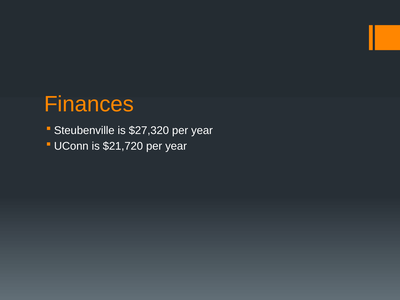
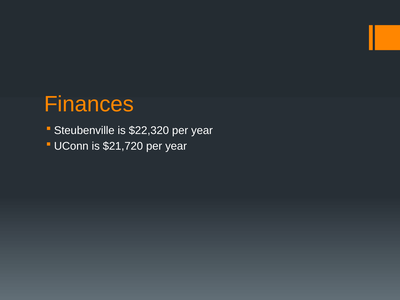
$27,320: $27,320 -> $22,320 (149, 131)
